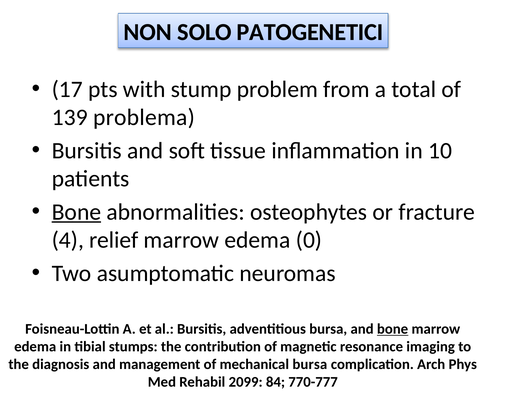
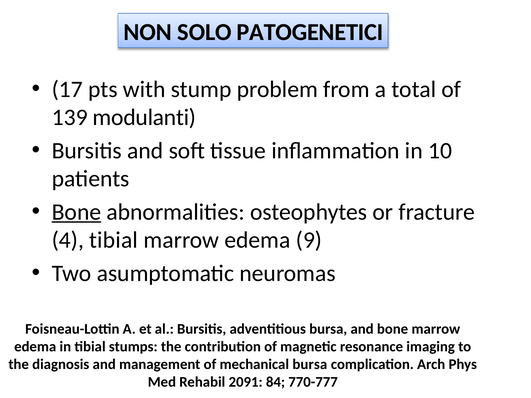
problema: problema -> modulanti (144, 118)
4 relief: relief -> tibial (114, 240)
0: 0 -> 9 (309, 240)
bone underline: present -> none (393, 329)
2099: 2099 -> 2091 (246, 382)
